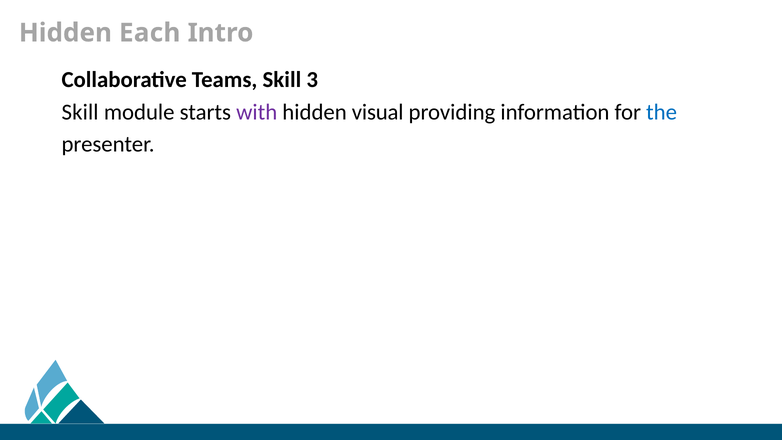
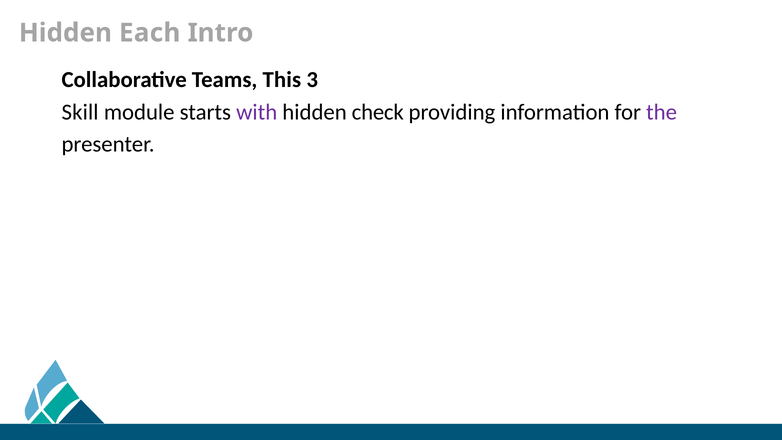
Teams Skill: Skill -> This (282, 80)
visual: visual -> check (378, 112)
the colour: blue -> purple (662, 112)
